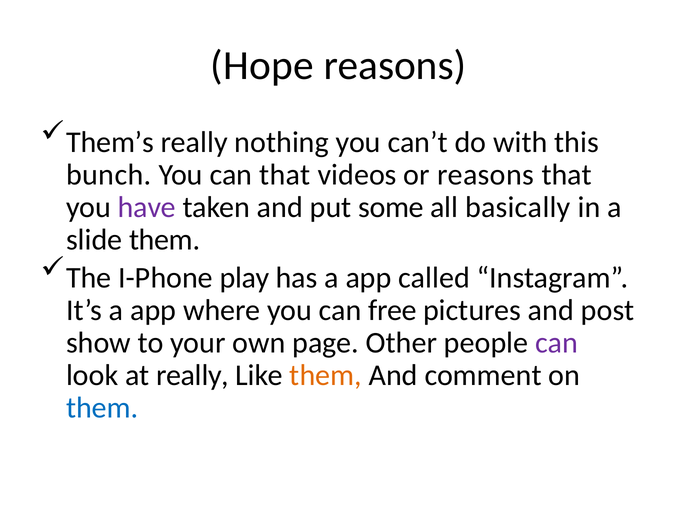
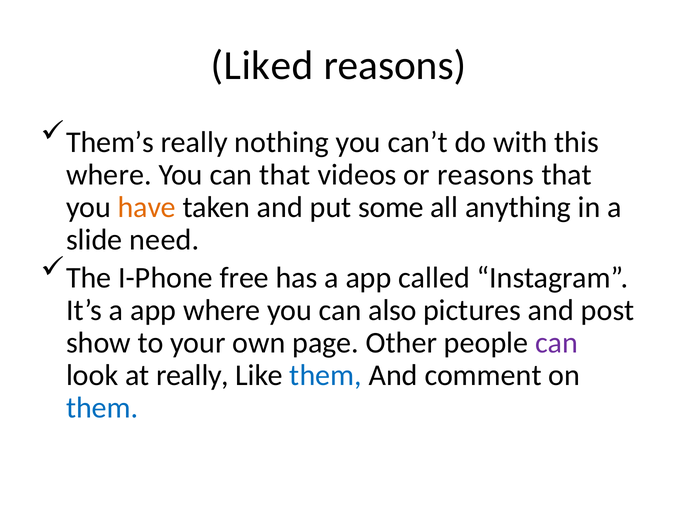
Hope: Hope -> Liked (262, 66)
bunch: bunch -> where (109, 175)
have colour: purple -> orange (147, 207)
basically: basically -> anything (518, 207)
slide them: them -> need (164, 240)
play: play -> free (244, 278)
free: free -> also (392, 310)
them colour: orange -> blue (326, 375)
